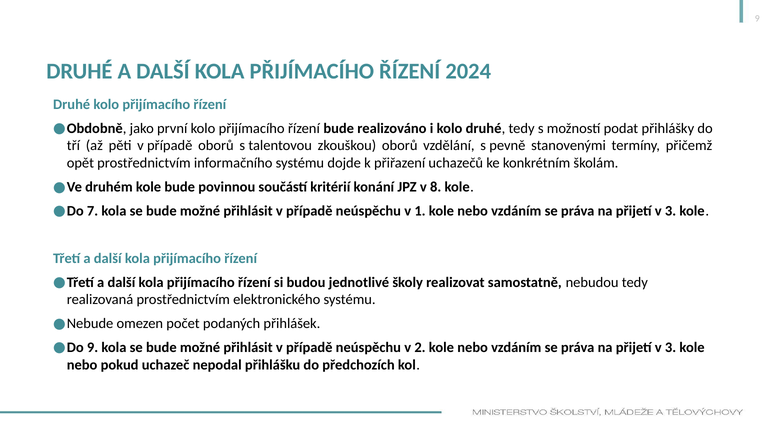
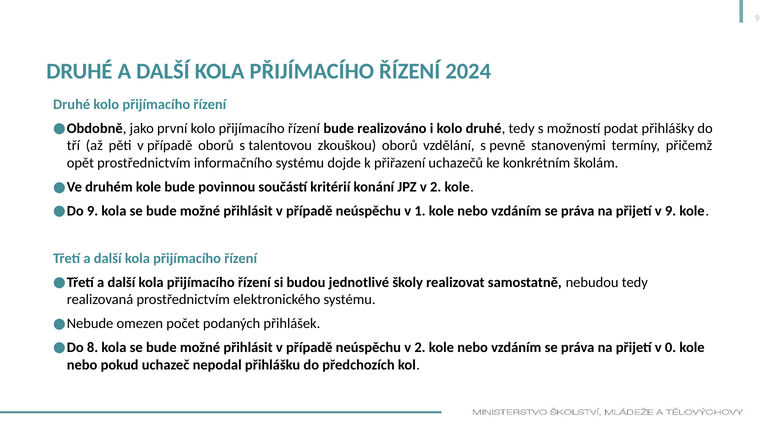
JPZ v 8: 8 -> 2 (436, 187)
7: 7 -> 9 (93, 211)
3: 3 -> 9 (671, 211)
9: 9 -> 8 (93, 347)
3: 3 -> 0 (671, 347)
